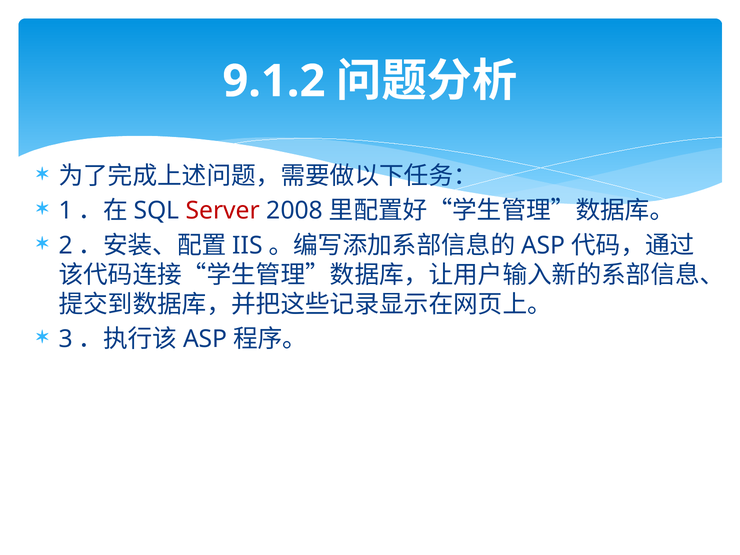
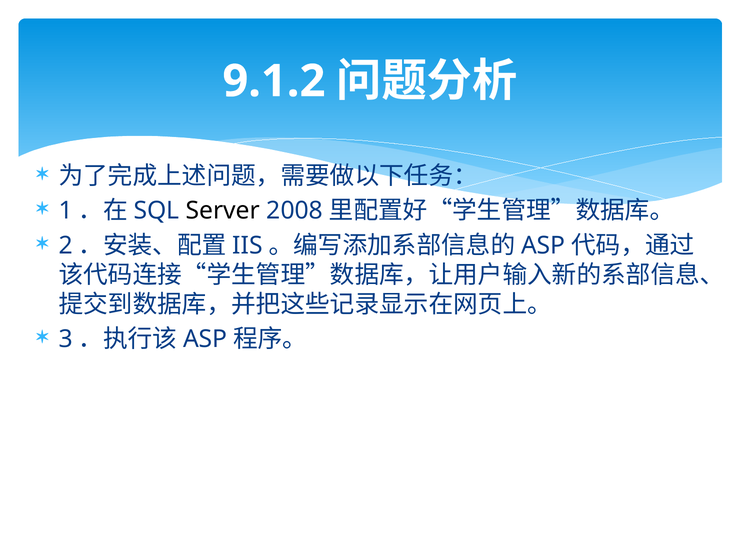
Server colour: red -> black (223, 211)
